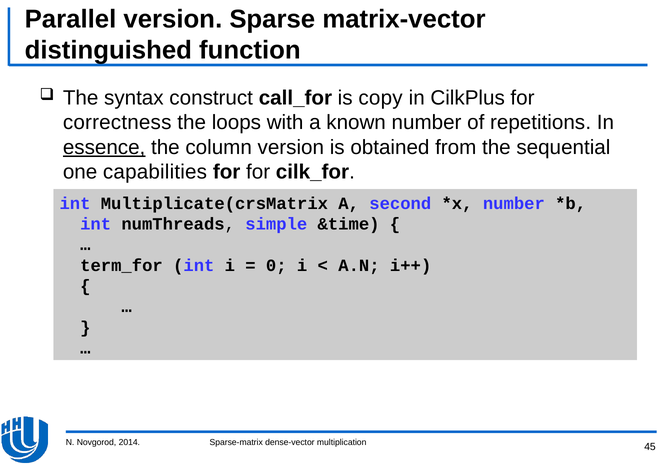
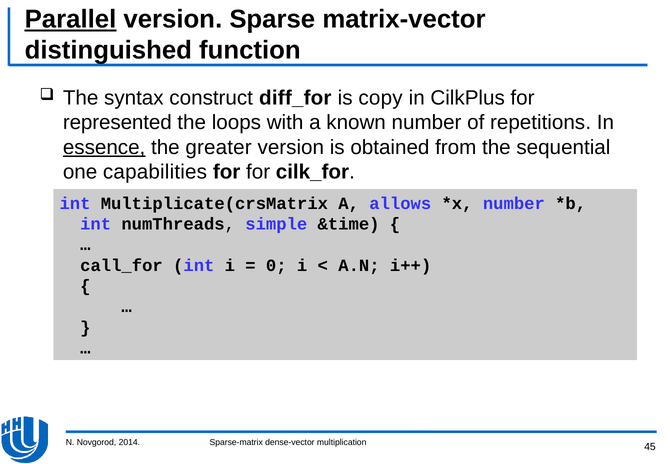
Parallel underline: none -> present (70, 19)
call_for: call_for -> diff_for (295, 98)
correctness: correctness -> represented (117, 123)
column: column -> greater (219, 147)
second: second -> allows (400, 203)
term_for: term_for -> call_for (121, 265)
